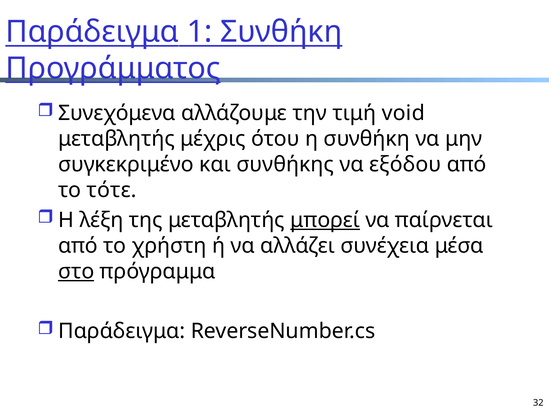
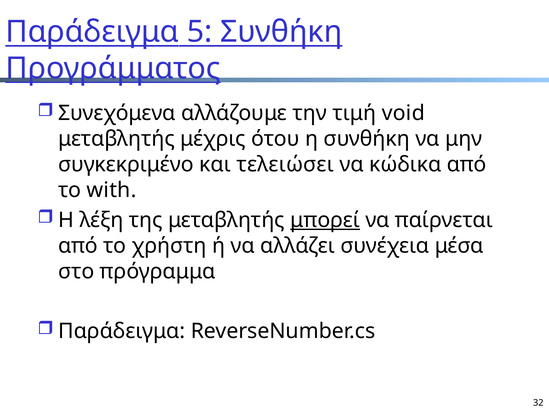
1: 1 -> 5 (200, 32)
συνθήκης: συνθήκης -> τελειώσει (285, 164)
εξόδου: εξόδου -> κώδικα (405, 164)
τότε: τότε -> with (112, 190)
στο underline: present -> none (76, 271)
